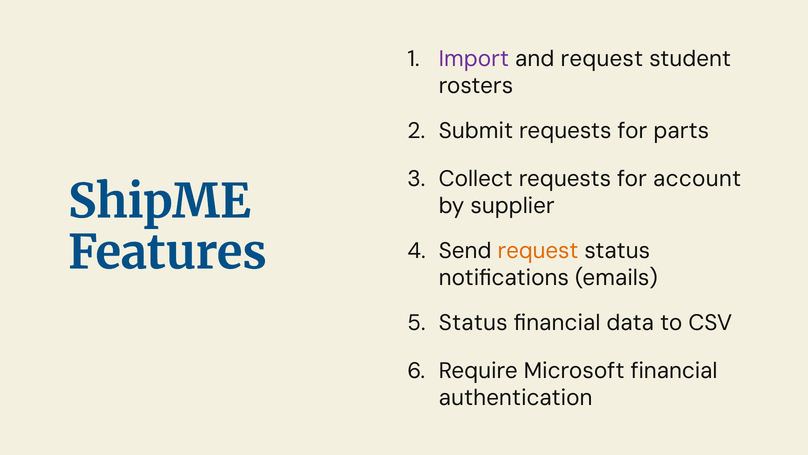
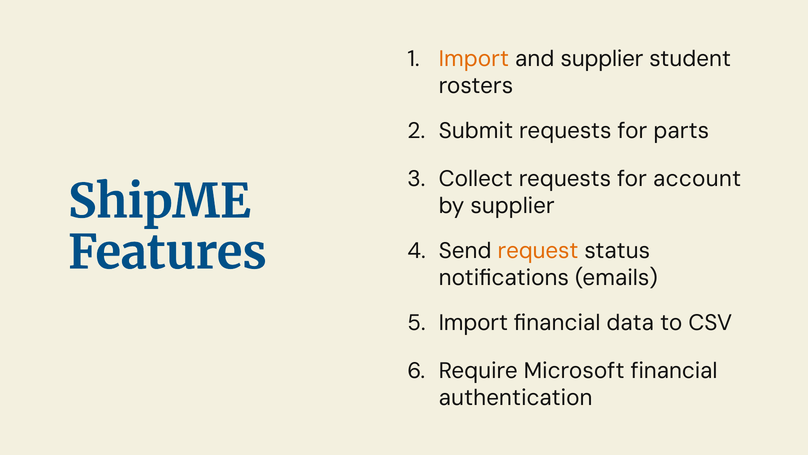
Import colour: purple -> orange (474, 59)
and request: request -> supplier (602, 59)
Status: Status -> Import (473, 323)
